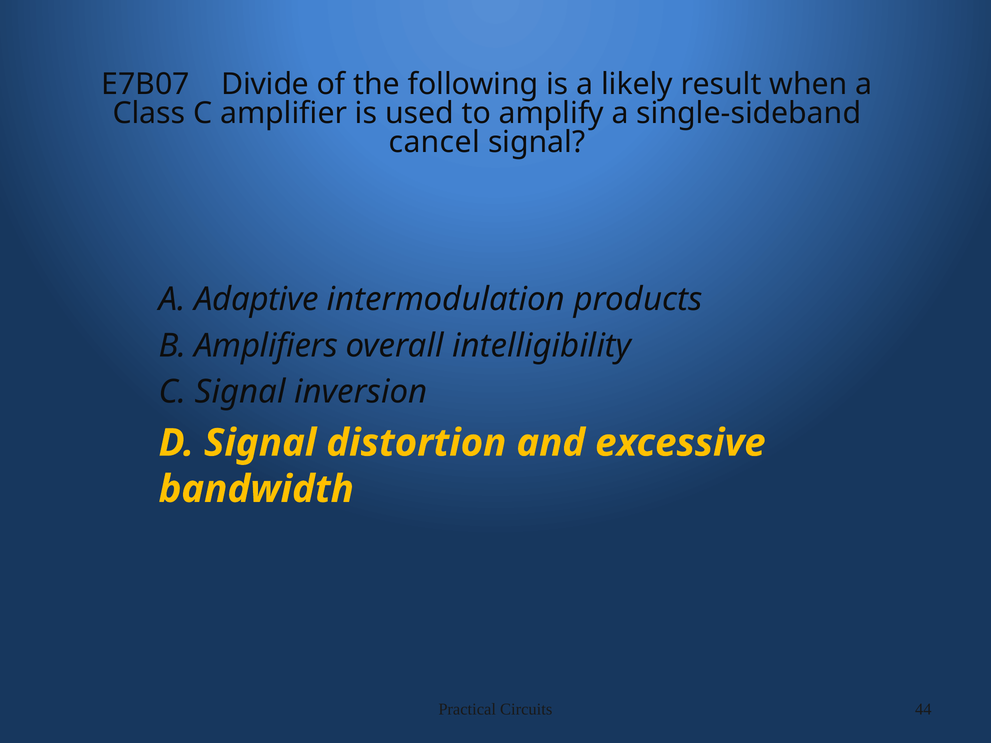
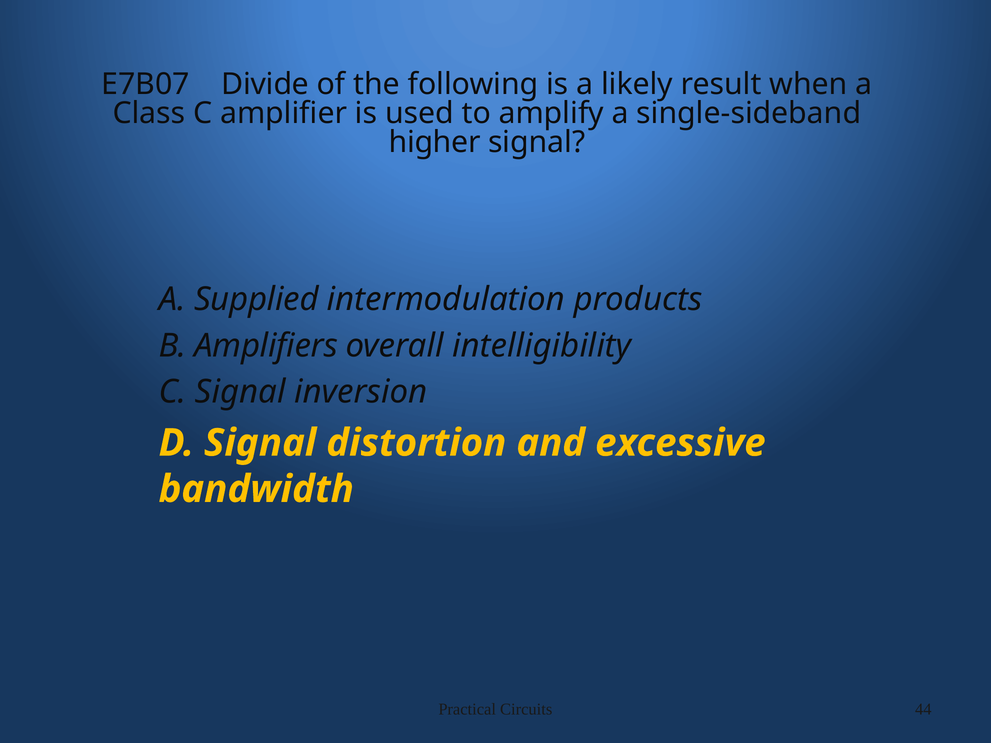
cancel: cancel -> higher (435, 142)
Adaptive: Adaptive -> Supplied (256, 300)
